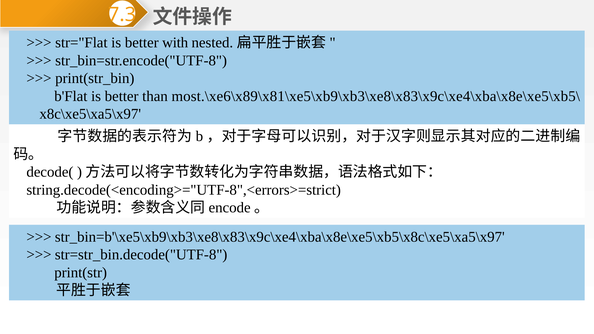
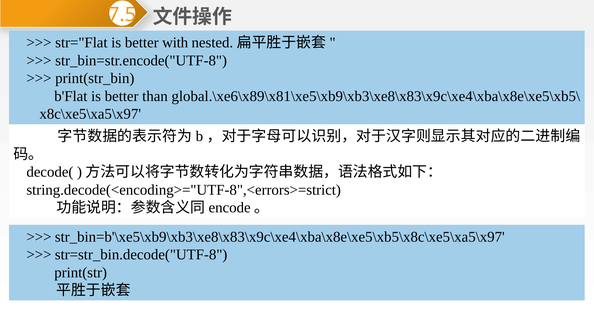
7.3: 7.3 -> 7.5 (122, 14)
most.\xe6\x89\x81\xe5\xb9\xb3\xe8\x83\x9c\xe4\xba\x8e\xe5\xb5\: most.\xe6\x89\x81\xe5\xb9\xb3\xe8\x83\x9c\xe4\xba\x8e\xe5\xb5\ -> global.\xe6\x89\x81\xe5\xb9\xb3\xe8\x83\x9c\xe4\xba\x8e\xe5\xb5\ (376, 96)
